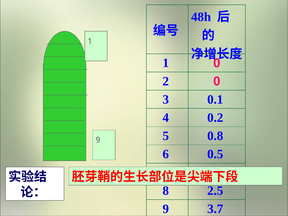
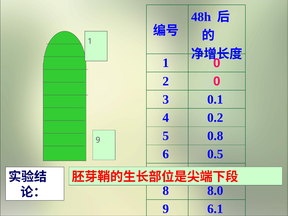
2.5: 2.5 -> 8.0 (215, 191)
3.7: 3.7 -> 6.1 (215, 209)
